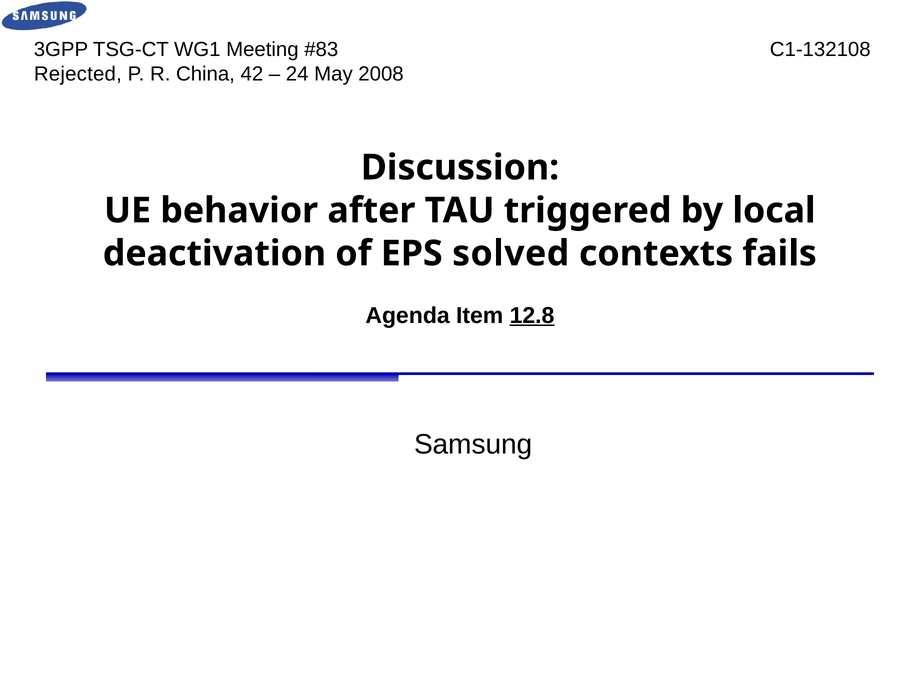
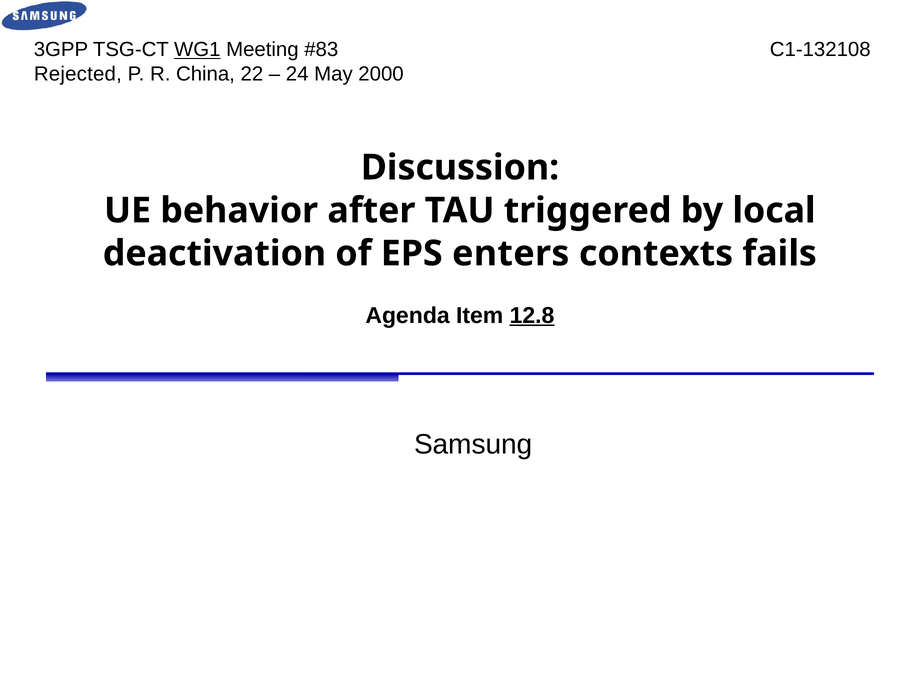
WG1 underline: none -> present (197, 50)
42: 42 -> 22 (252, 74)
2008: 2008 -> 2000 (381, 74)
solved: solved -> enters (511, 254)
